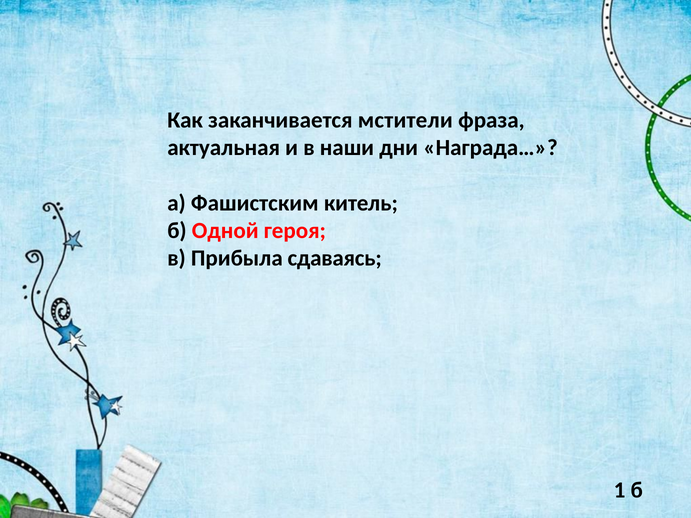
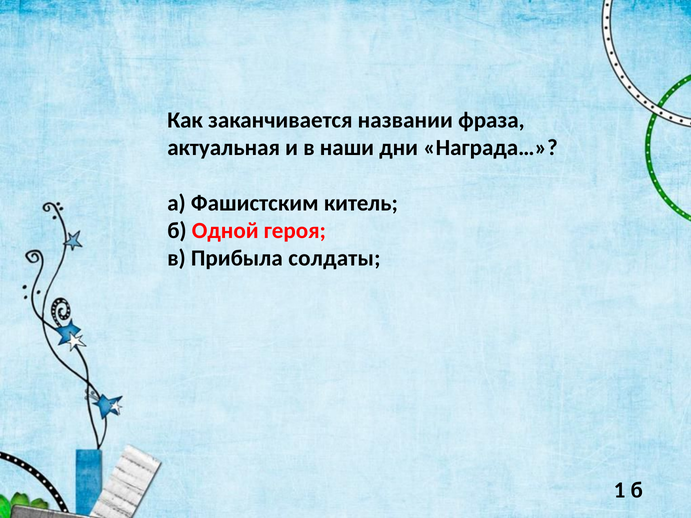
мстители: мстители -> названии (405, 120)
сдаваясь: сдаваясь -> солдаты (334, 258)
